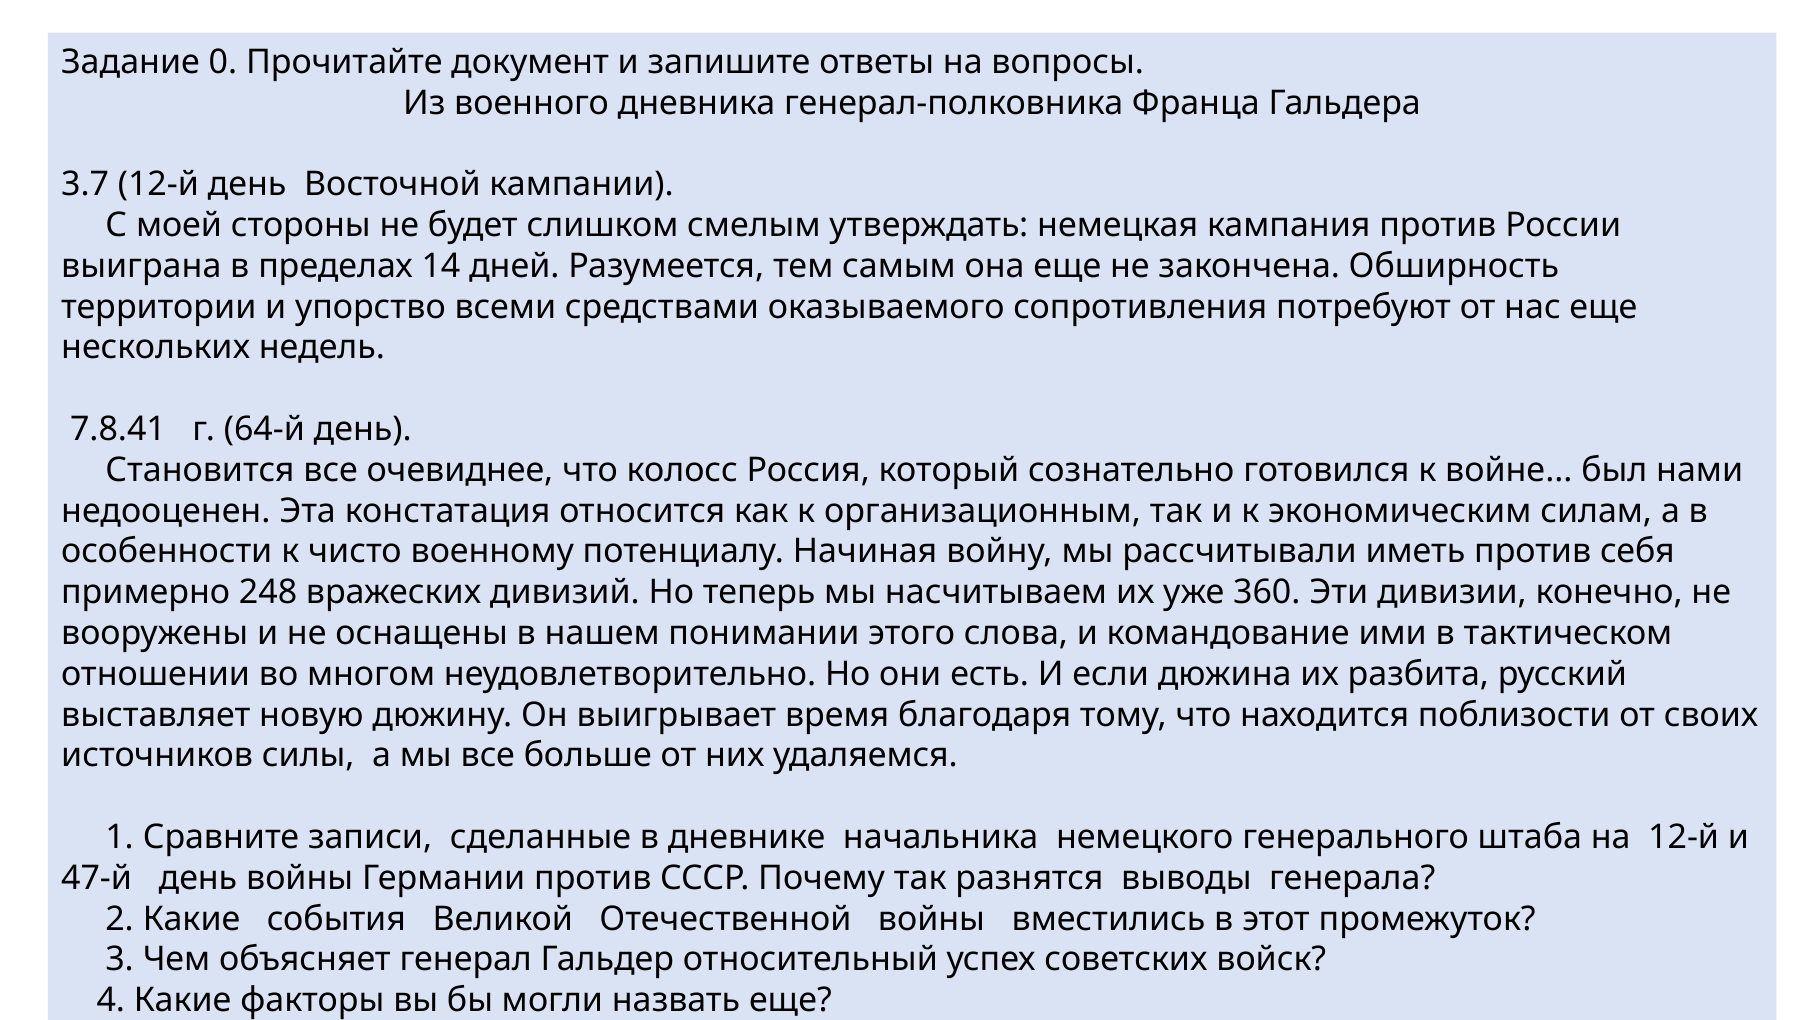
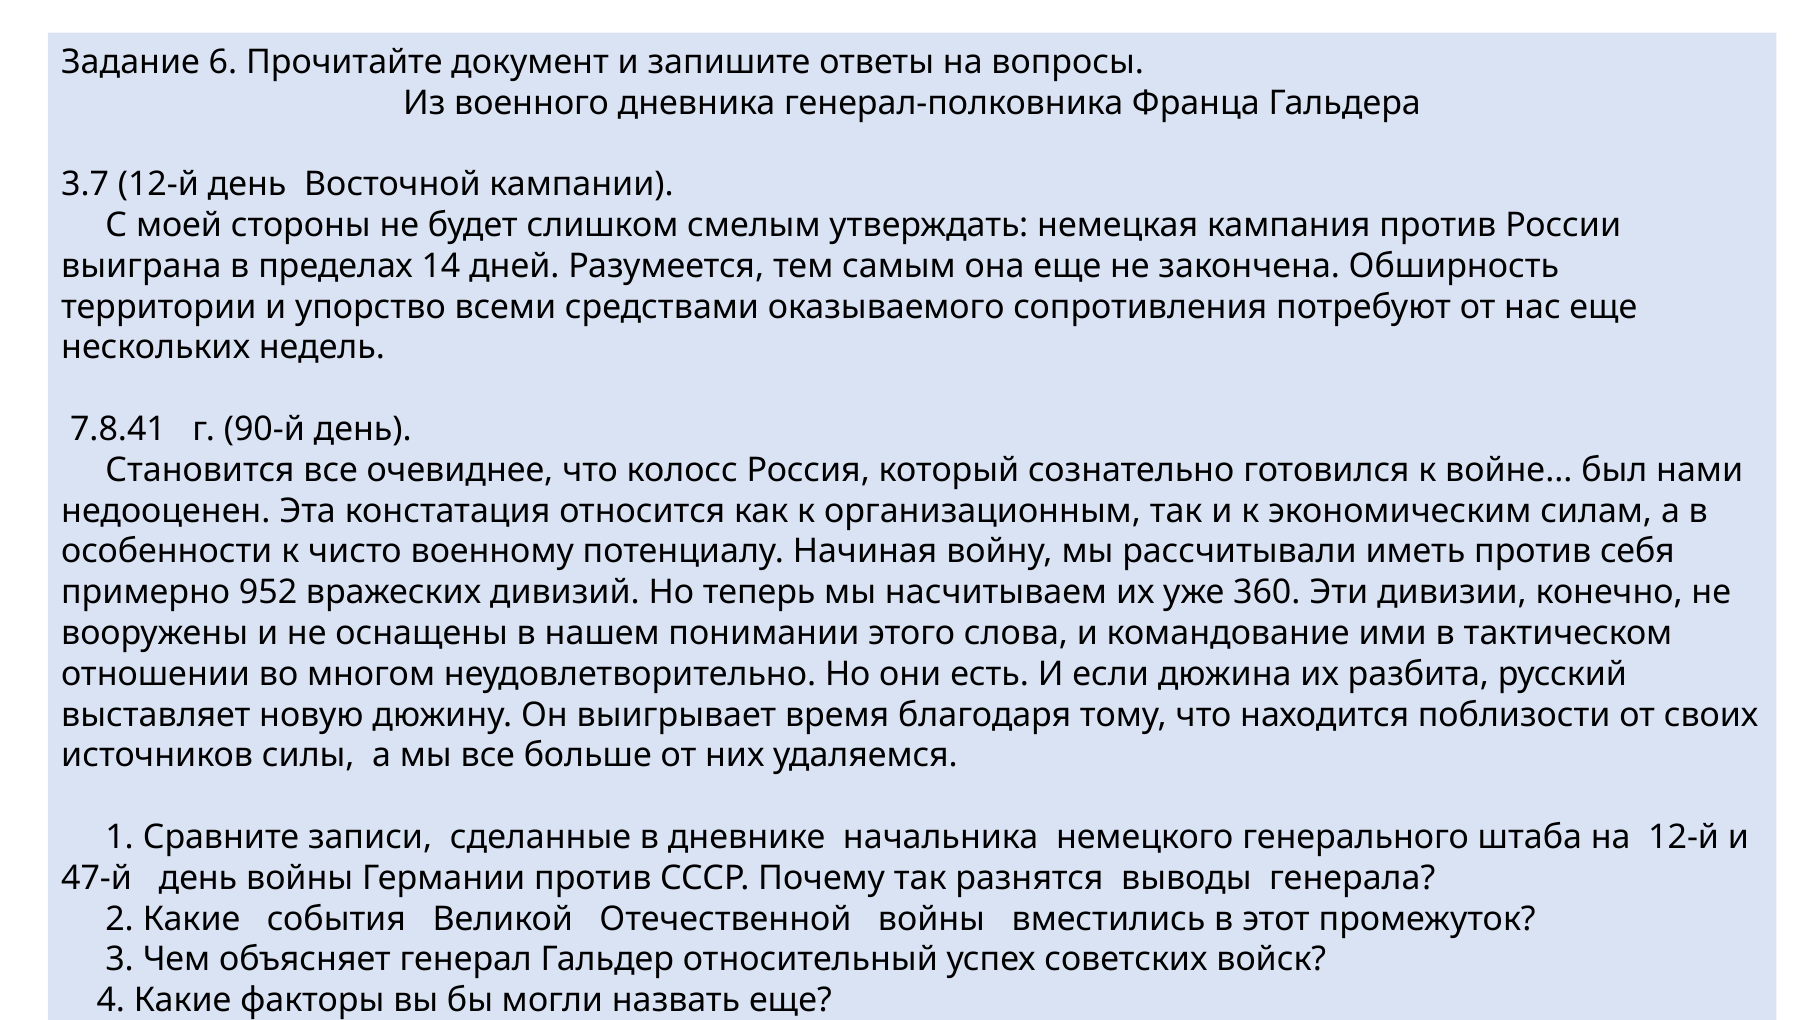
0: 0 -> 6 (223, 62)
64-й: 64-й -> 90-й (264, 429)
248: 248 -> 952 (268, 592)
